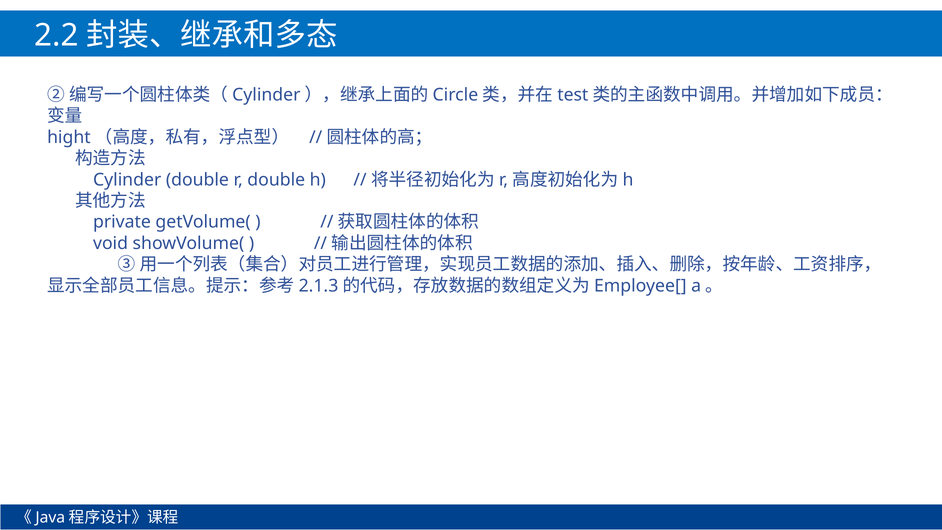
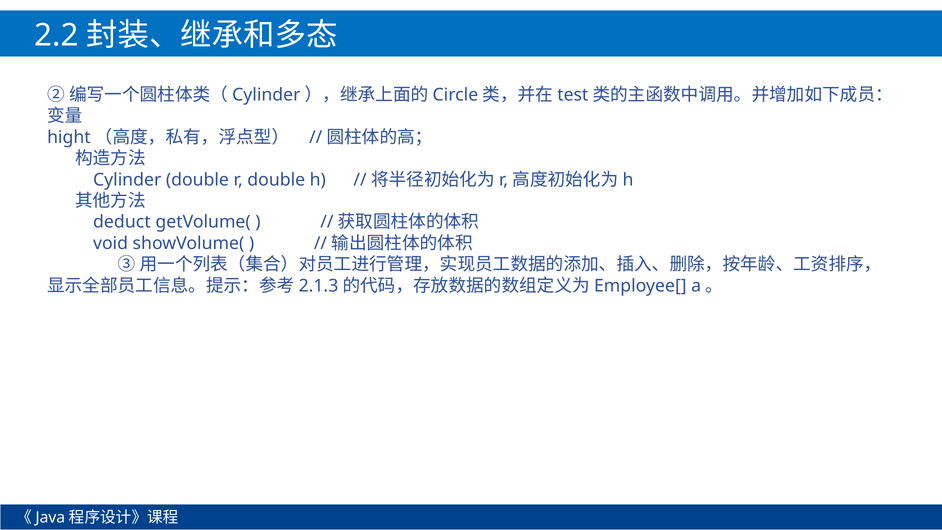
private: private -> deduct (122, 222)
